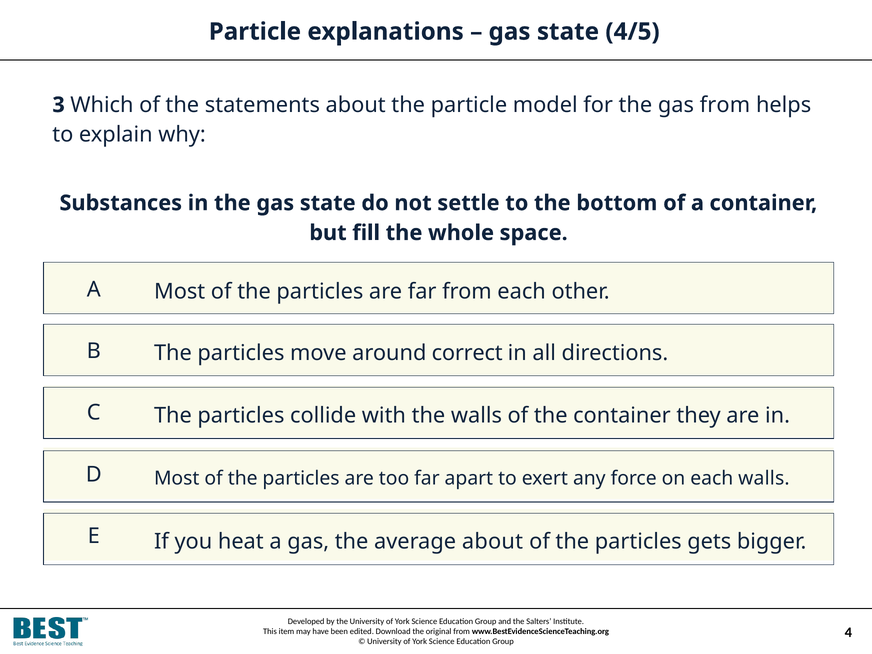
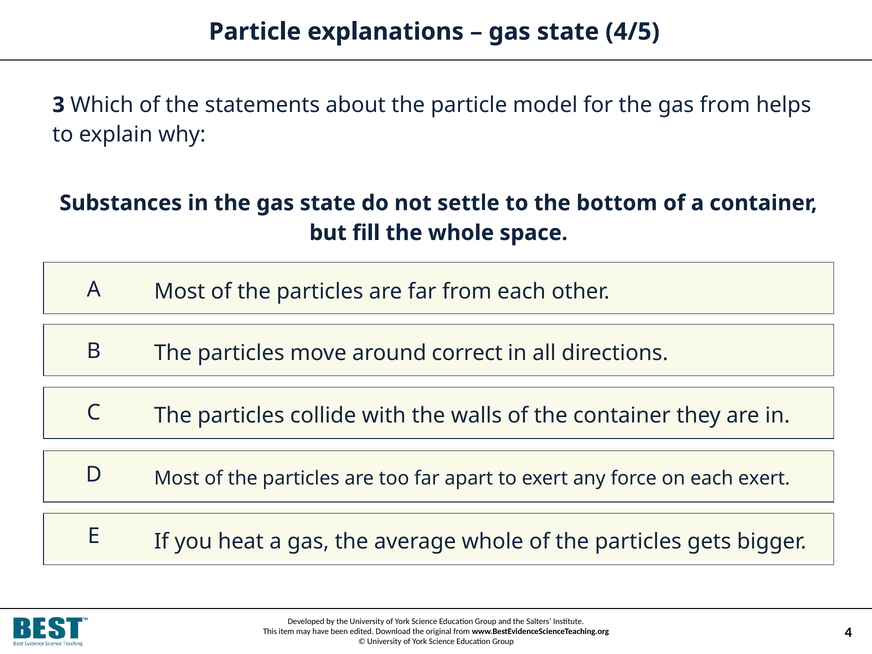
each walls: walls -> exert (764, 478)
average about: about -> whole (493, 542)
